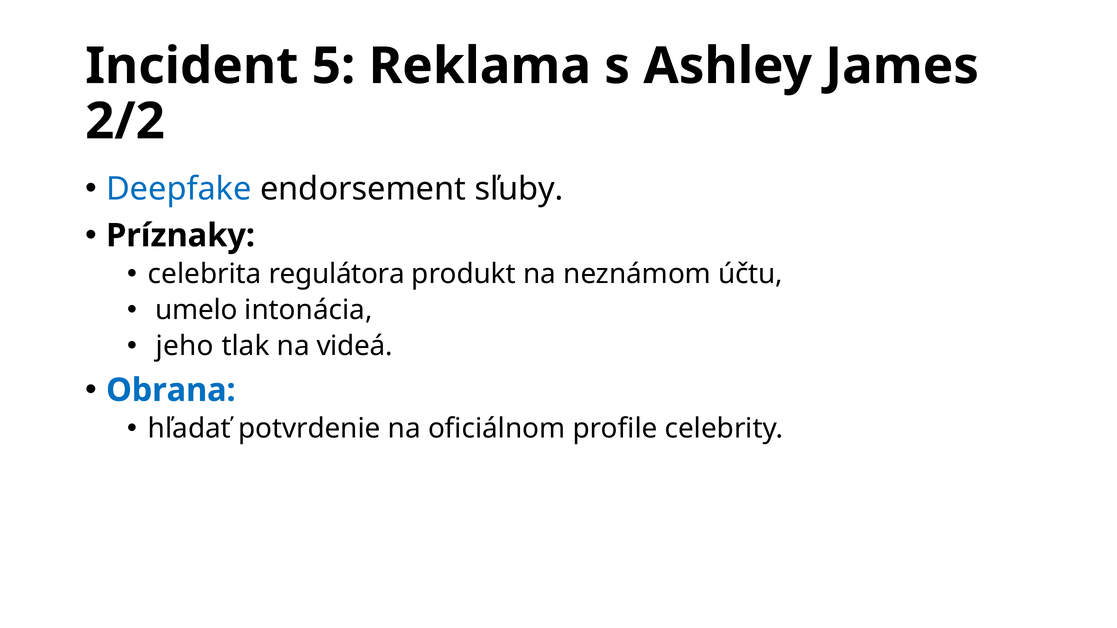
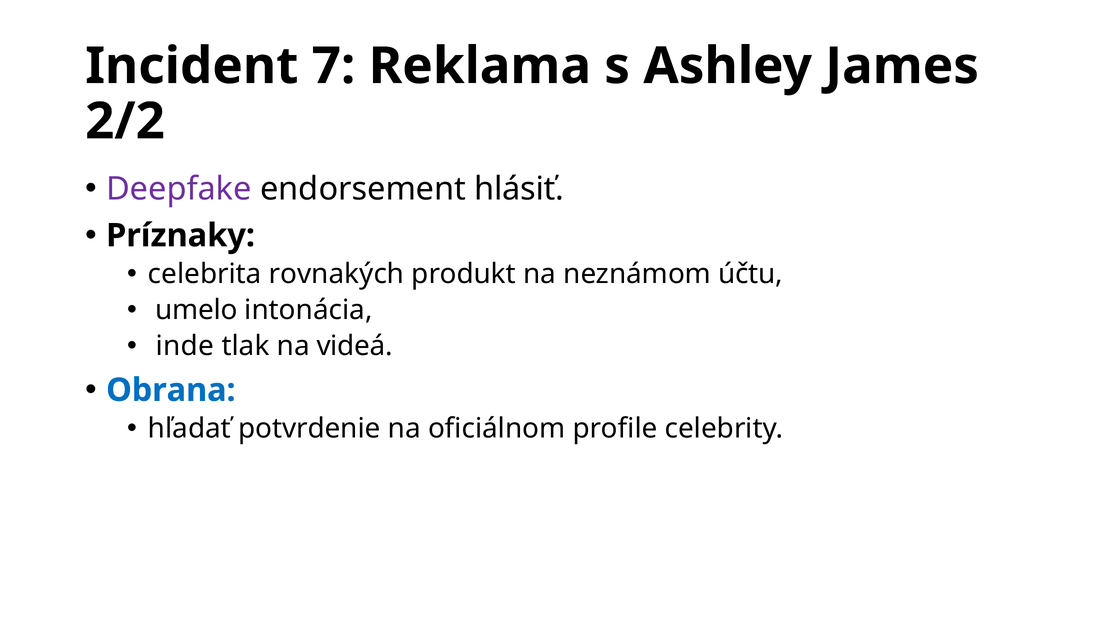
5: 5 -> 7 (334, 66)
Deepfake colour: blue -> purple (179, 189)
sľuby: sľuby -> hlásiť (519, 189)
regulátora: regulátora -> rovnakých (337, 274)
jeho: jeho -> inde (185, 346)
